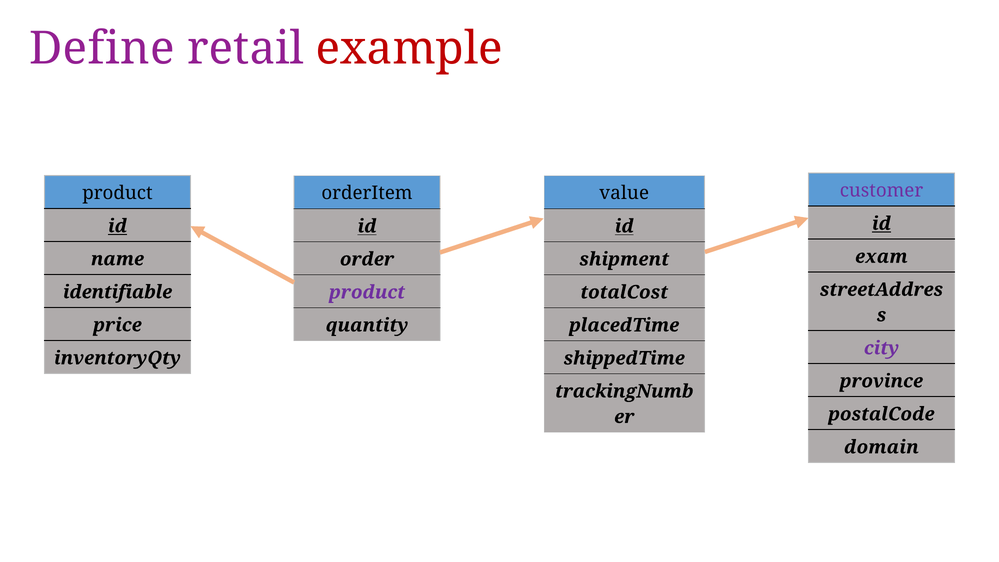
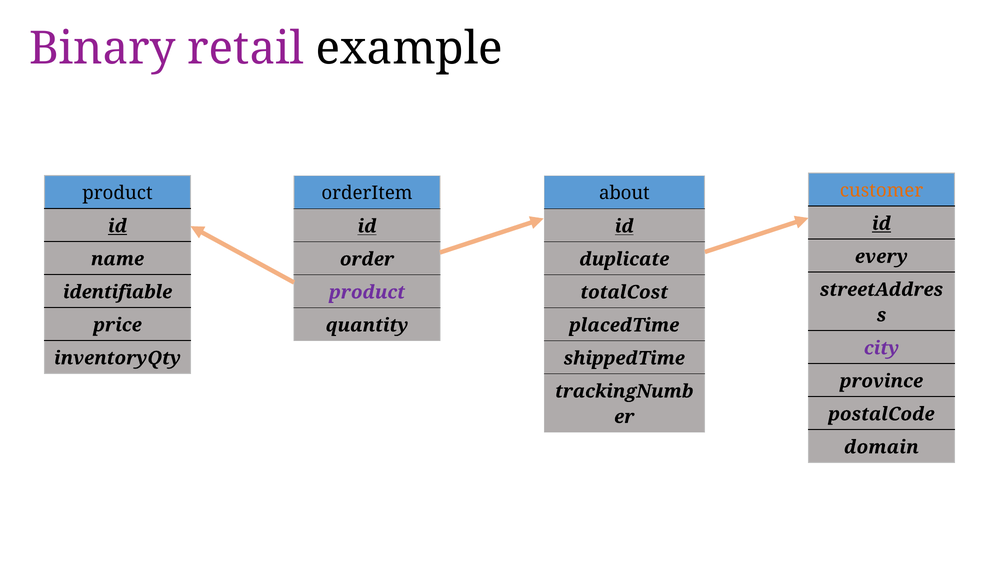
Define: Define -> Binary (102, 49)
example colour: red -> black (409, 49)
customer colour: purple -> orange (881, 191)
value: value -> about (624, 193)
exam: exam -> every (881, 257)
shipment: shipment -> duplicate (624, 259)
